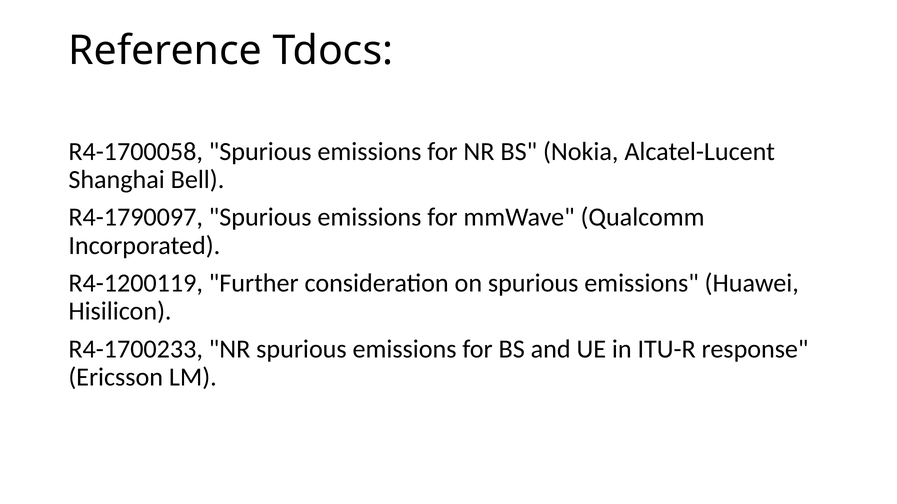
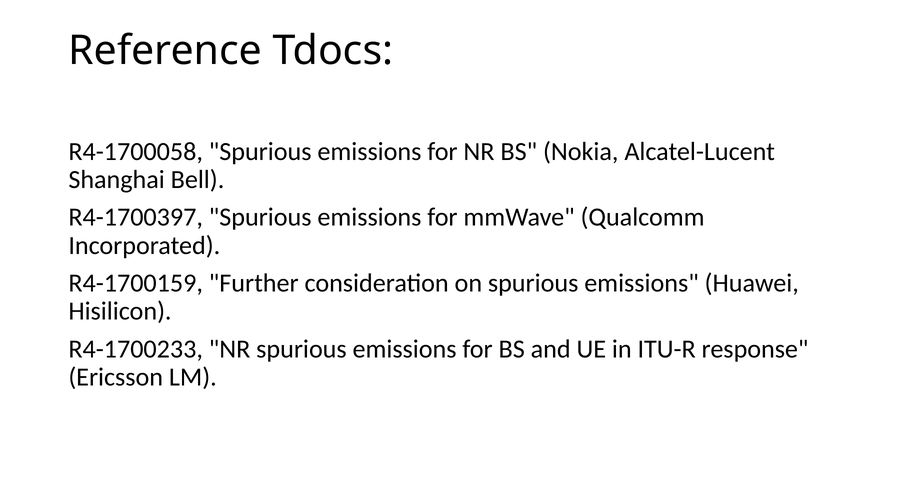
R4-1790097: R4-1790097 -> R4-1700397 (136, 218)
R4-1200119: R4-1200119 -> R4-1700159 (136, 283)
